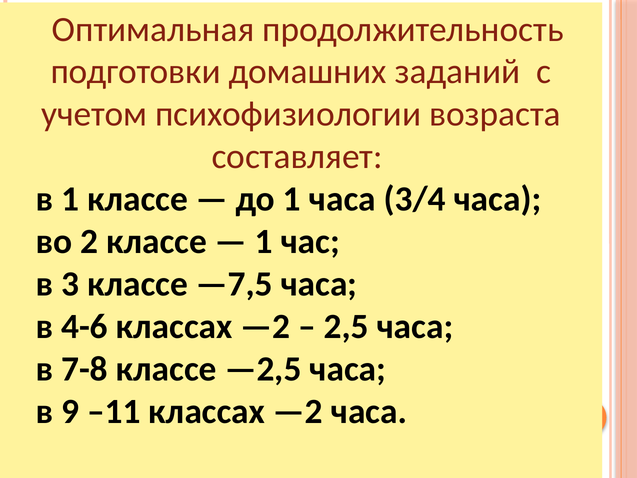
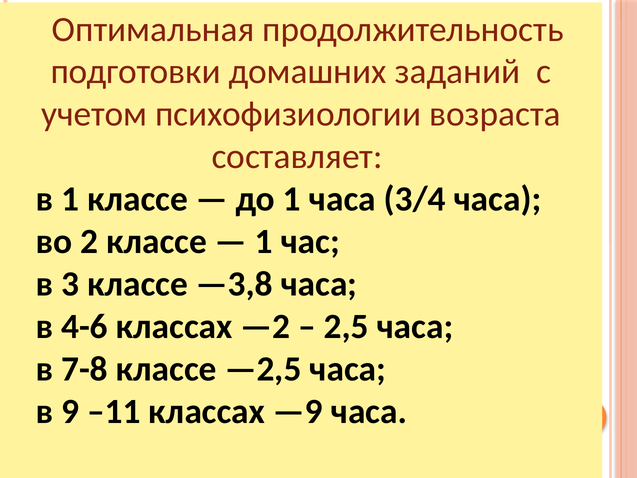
—7,5: —7,5 -> —3,8 (234, 284)
–11 классах —2: —2 -> —9 (298, 411)
